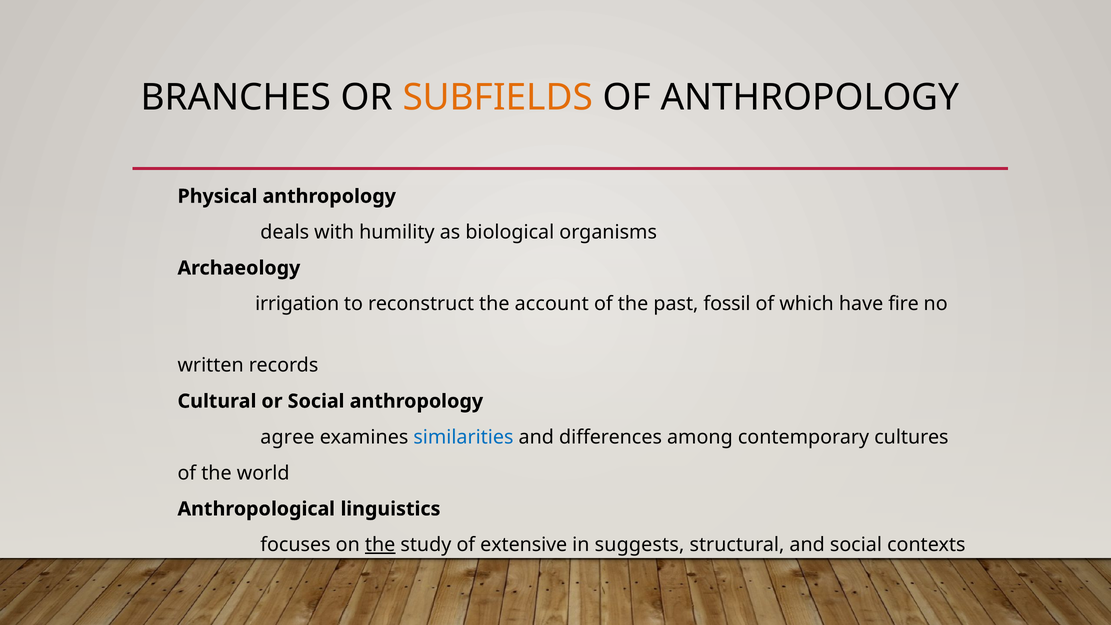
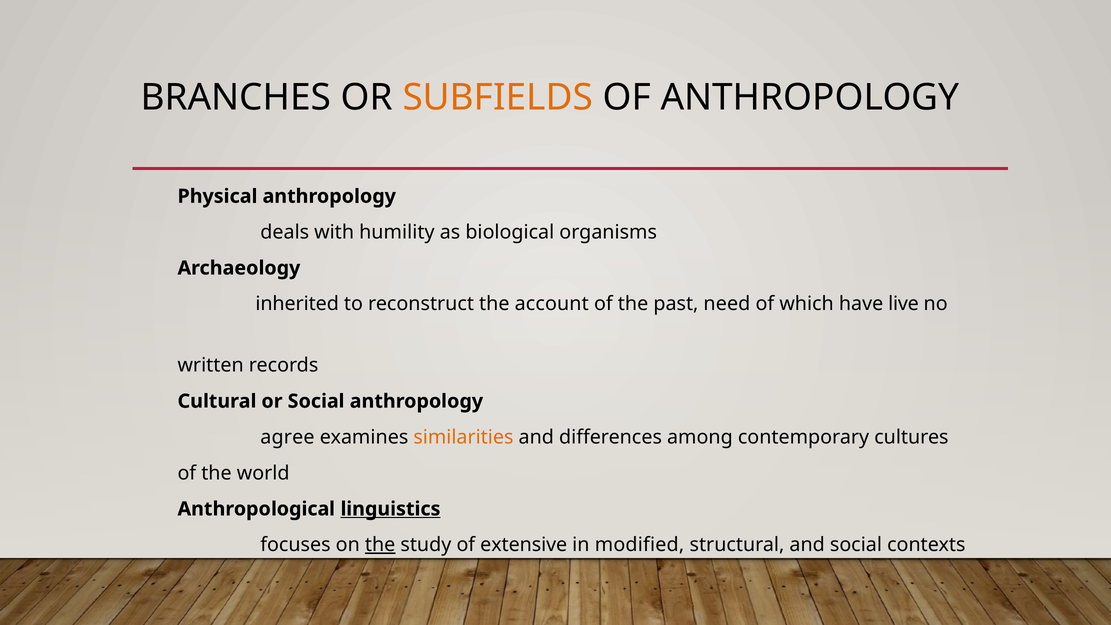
irrigation: irrigation -> inherited (297, 304)
fossil: fossil -> need (727, 304)
fire: fire -> live (904, 304)
similarities colour: blue -> orange (463, 437)
linguistics underline: none -> present (390, 509)
suggests: suggests -> modified (639, 545)
